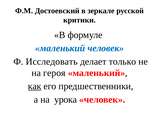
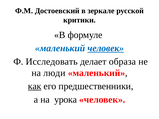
человек underline: none -> present (106, 48)
только: только -> образа (122, 62)
героя: героя -> люди (54, 73)
